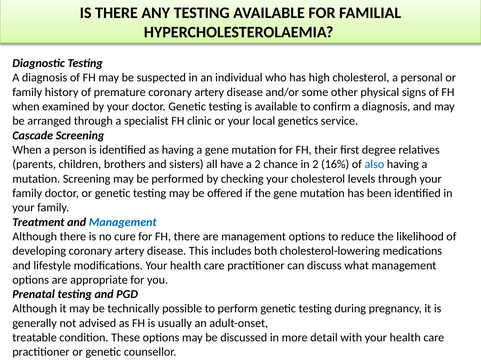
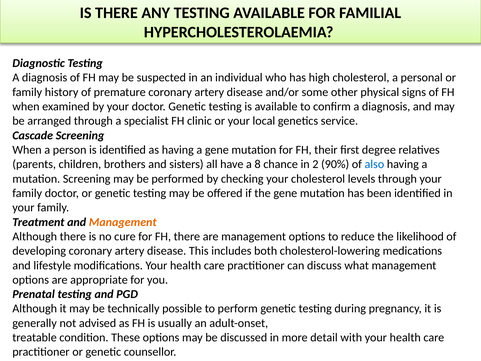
a 2: 2 -> 8 (258, 164)
16%: 16% -> 90% (335, 164)
Management colour: blue -> orange (123, 222)
